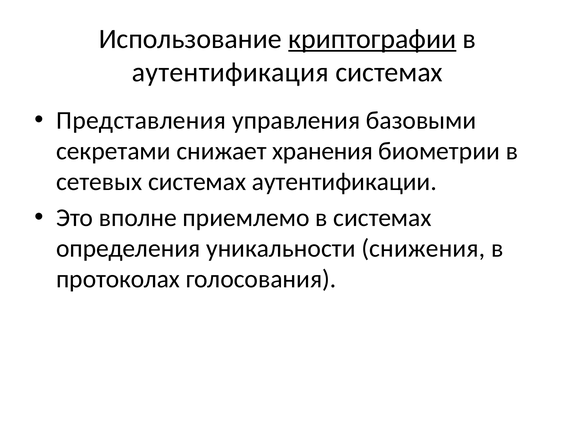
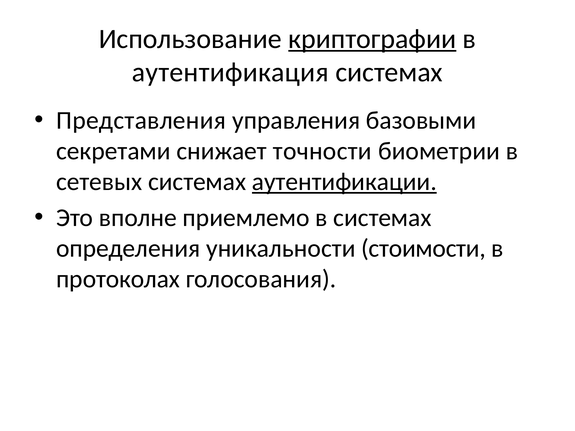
хранения: хранения -> точности (322, 151)
аутентификации underline: none -> present (344, 182)
снижения: снижения -> стоимости (423, 248)
